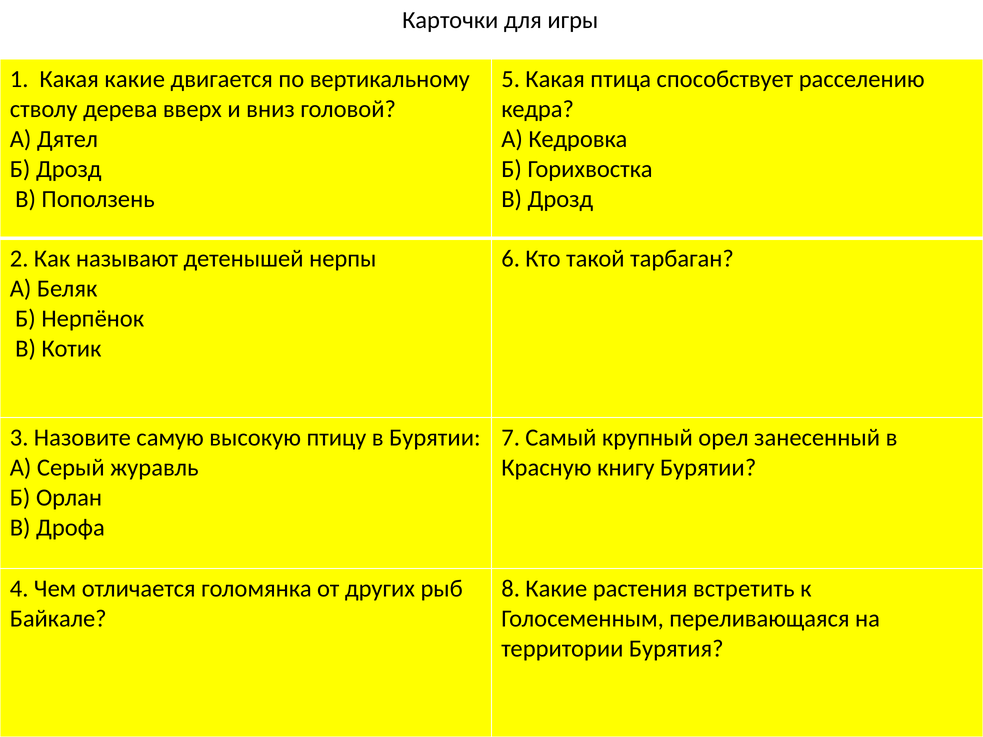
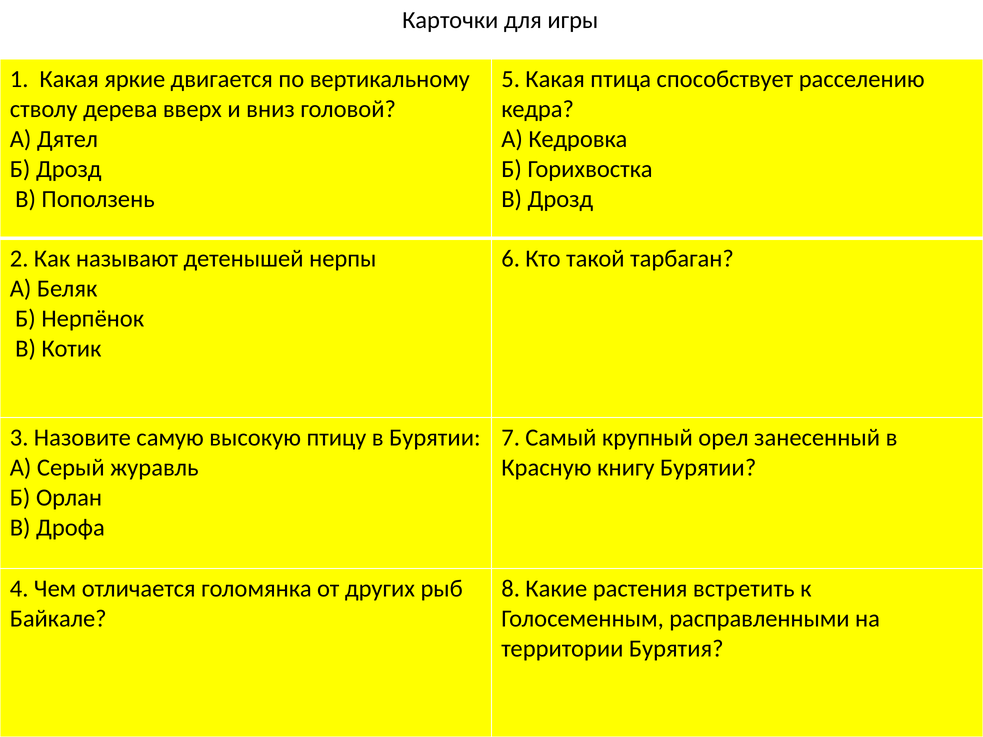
Какая какие: какие -> яркие (135, 79)
переливающаяся: переливающаяся -> расправленными (759, 619)
